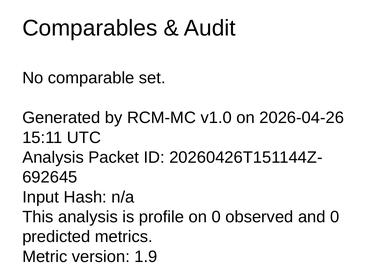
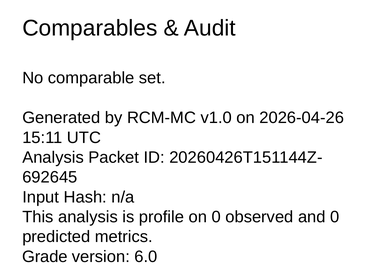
Metric: Metric -> Grade (45, 257)
1.9: 1.9 -> 6.0 (146, 257)
